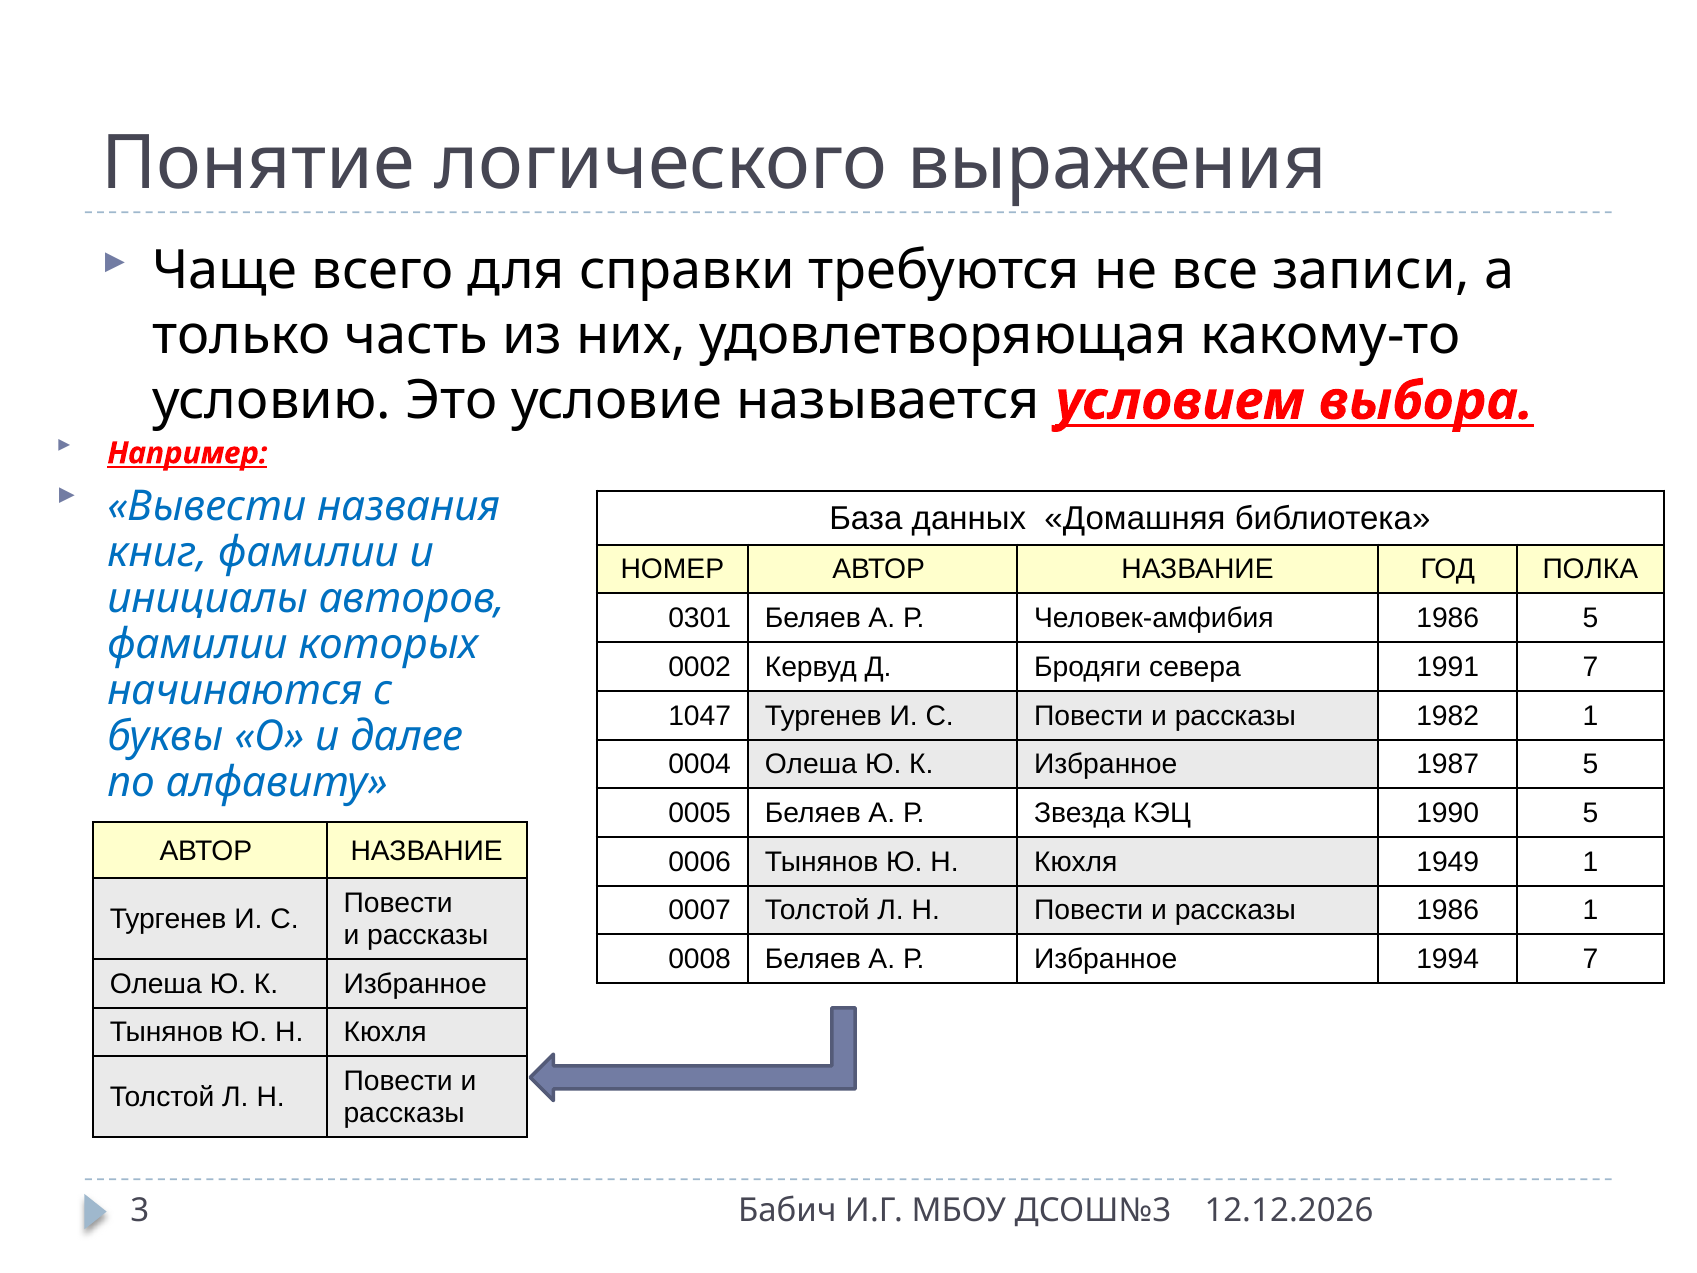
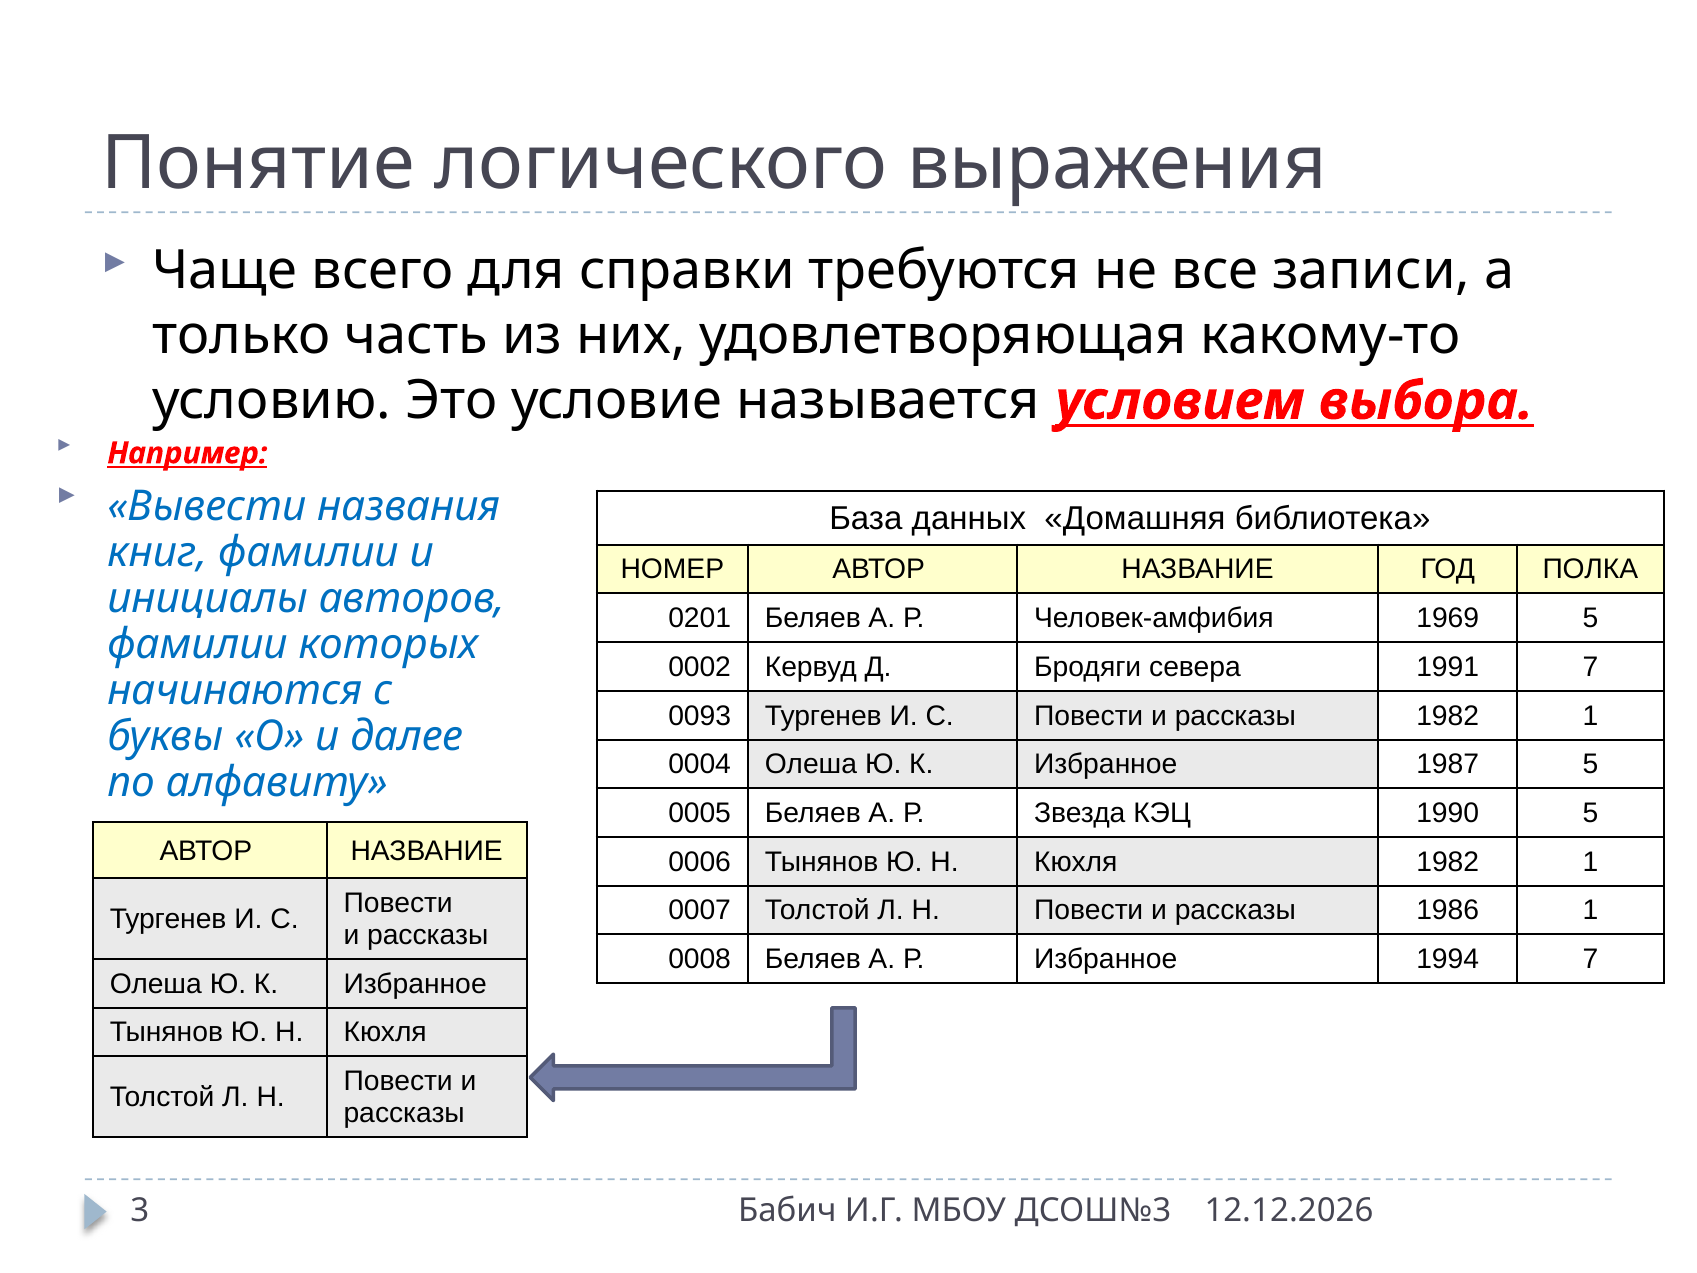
0301: 0301 -> 0201 (700, 618)
Человек-амфибия 1986: 1986 -> 1969 (1448, 618)
1047: 1047 -> 0093 (700, 716)
Кюхля 1949: 1949 -> 1982 (1448, 862)
